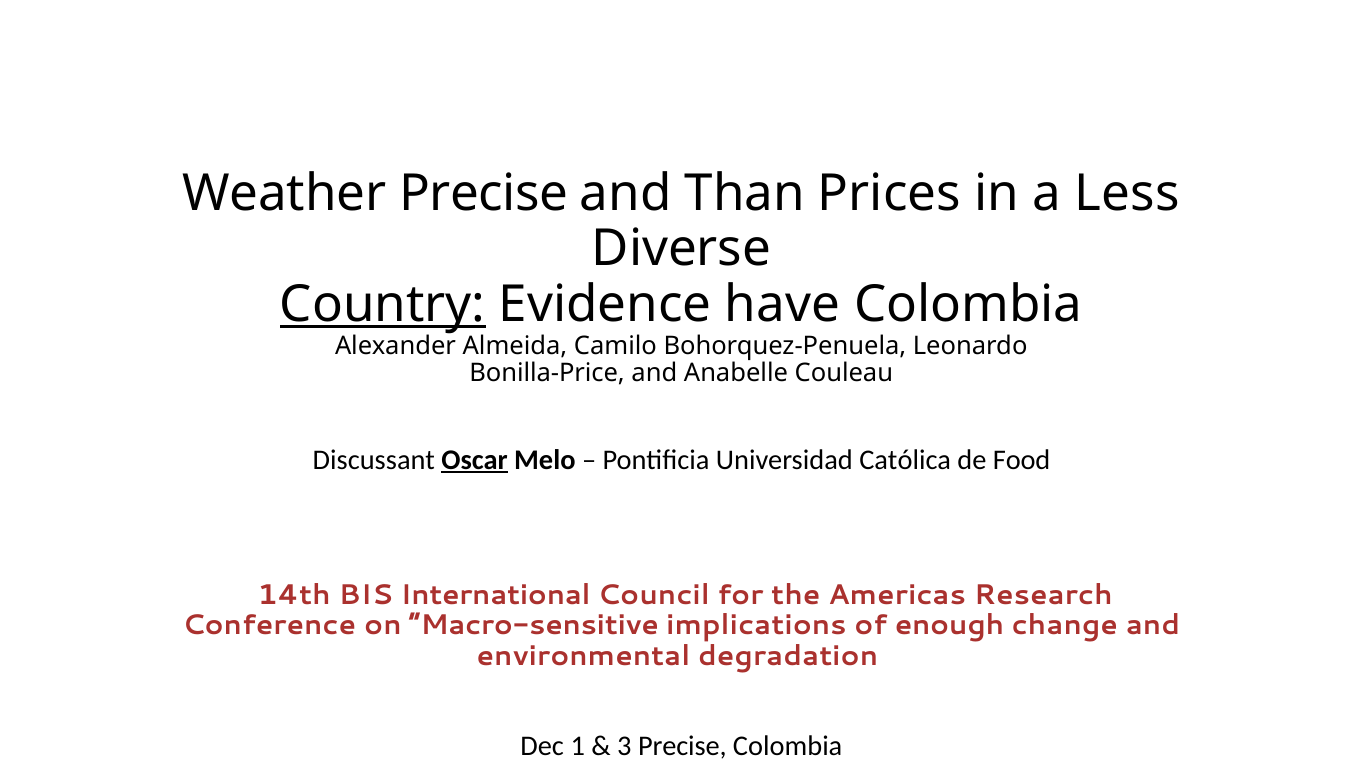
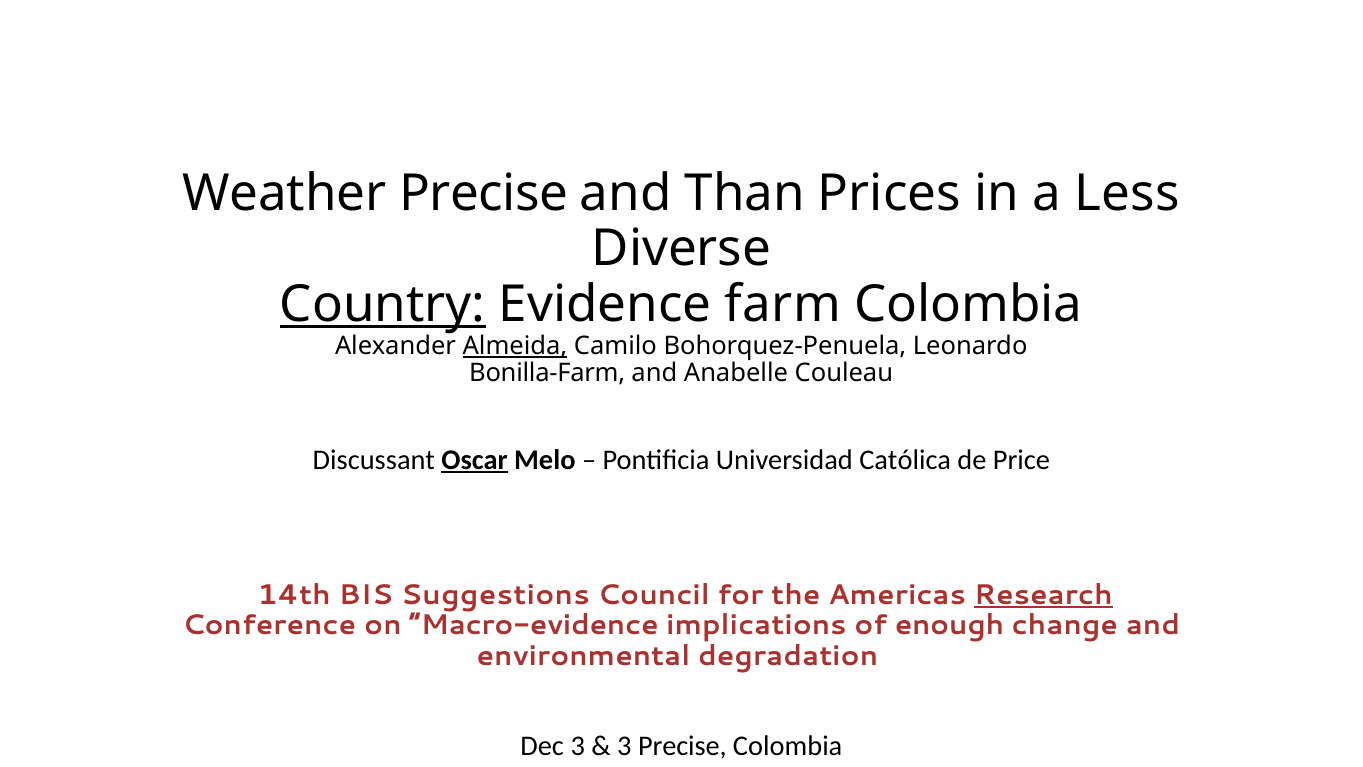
have: have -> farm (783, 304)
Almeida underline: none -> present (515, 346)
Bonilla-Price: Bonilla-Price -> Bonilla-Farm (547, 373)
Food: Food -> Price (1022, 460)
International: International -> Suggestions (495, 594)
Research underline: none -> present (1043, 594)
Macro-sensitive: Macro-sensitive -> Macro-evidence (534, 625)
Dec 1: 1 -> 3 (578, 746)
